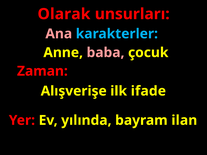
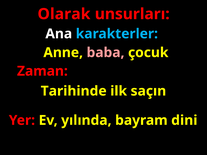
Ana colour: pink -> white (59, 34)
Alışverişe: Alışverişe -> Tarihinde (74, 91)
ifade: ifade -> saçın (148, 91)
ilan: ilan -> dini (184, 120)
